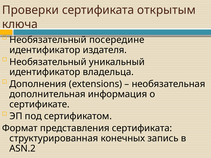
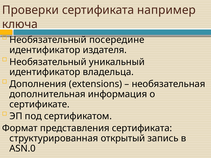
открытым: открытым -> например (166, 10)
конечных: конечных -> открытый (123, 139)
ASN.2: ASN.2 -> ASN.0 (23, 149)
